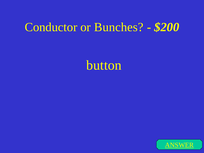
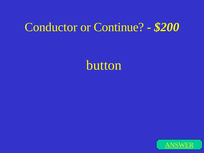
Bunches: Bunches -> Continue (119, 27)
